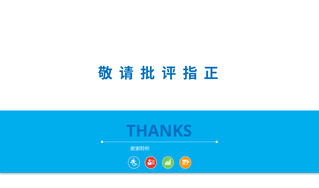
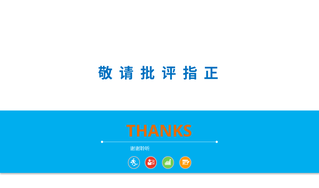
THANKS colour: blue -> orange (159, 131)
